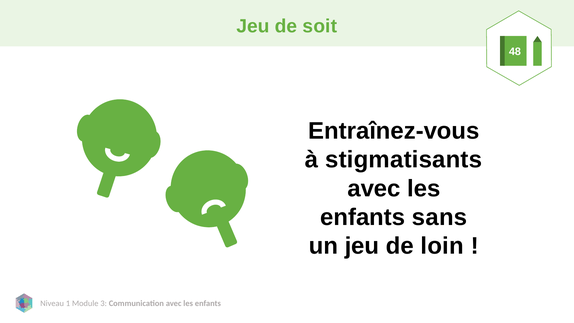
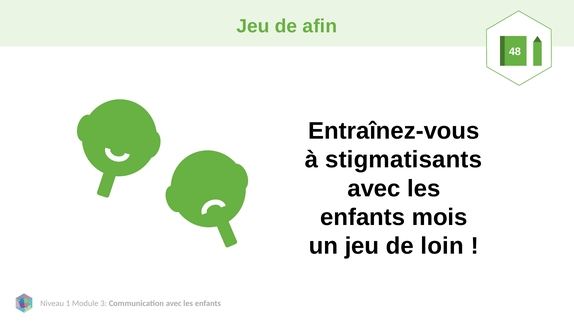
soit: soit -> afin (320, 26)
sans: sans -> mois (440, 217)
